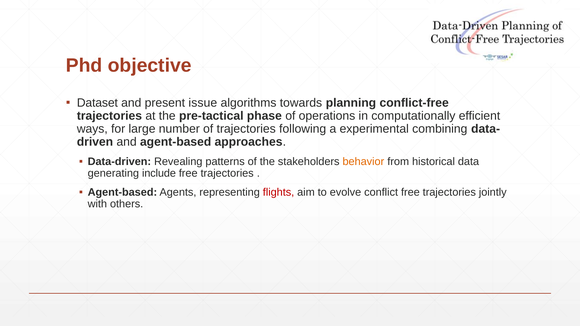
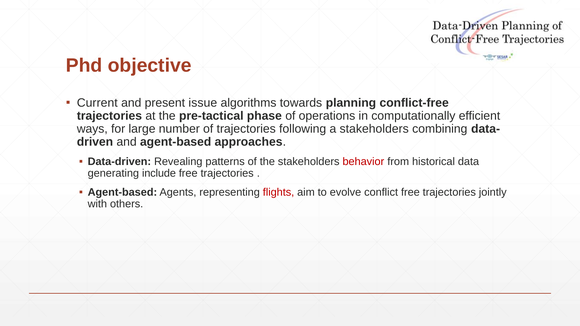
Dataset: Dataset -> Current (97, 103)
a experimental: experimental -> stakeholders (374, 129)
behavior colour: orange -> red (363, 162)
